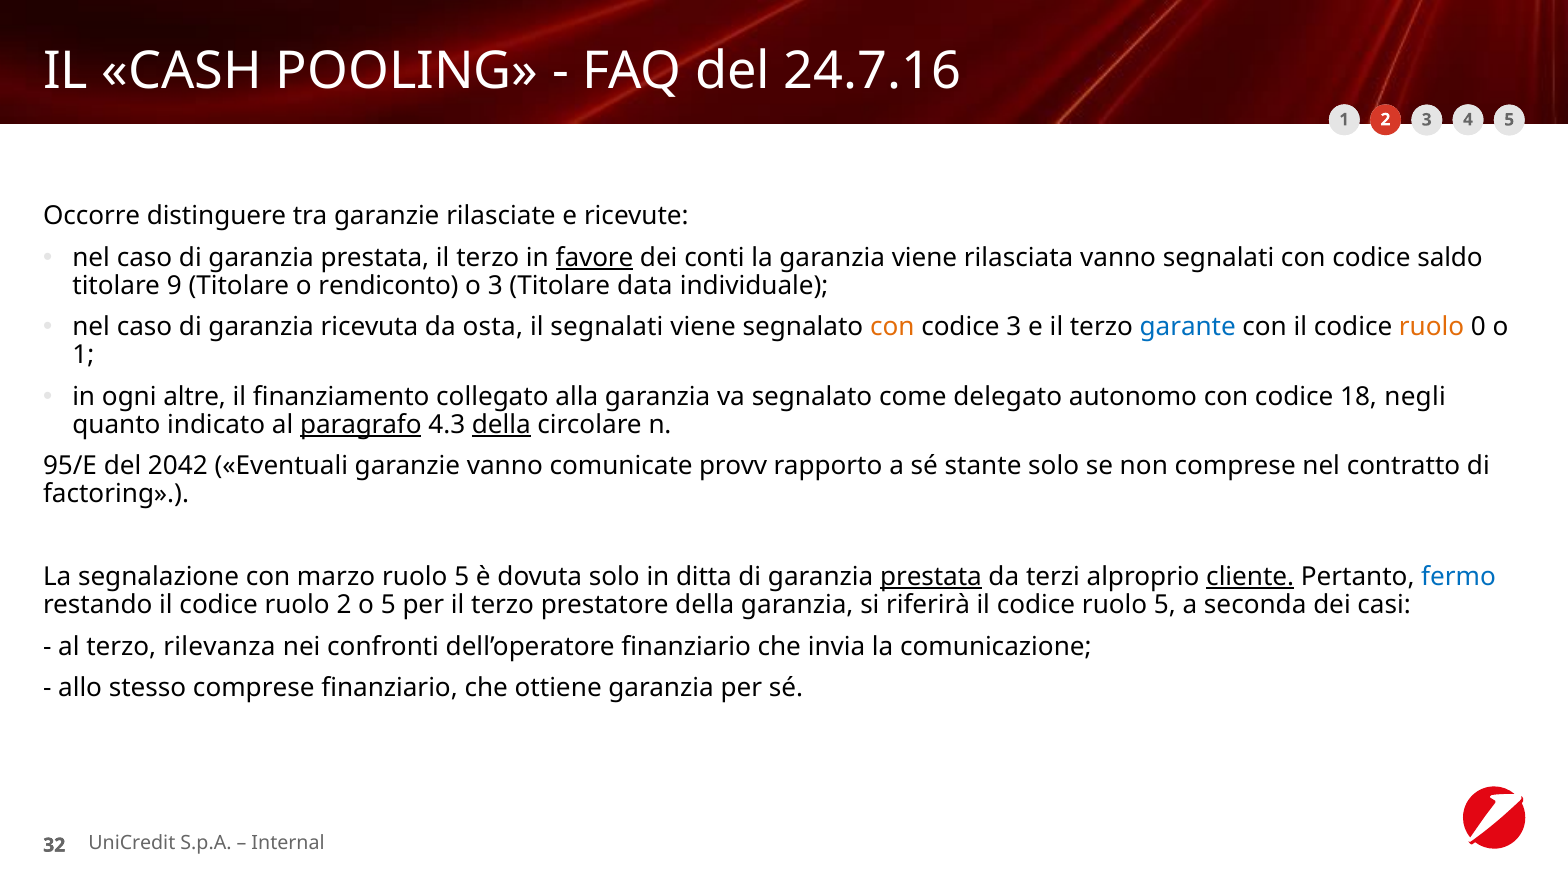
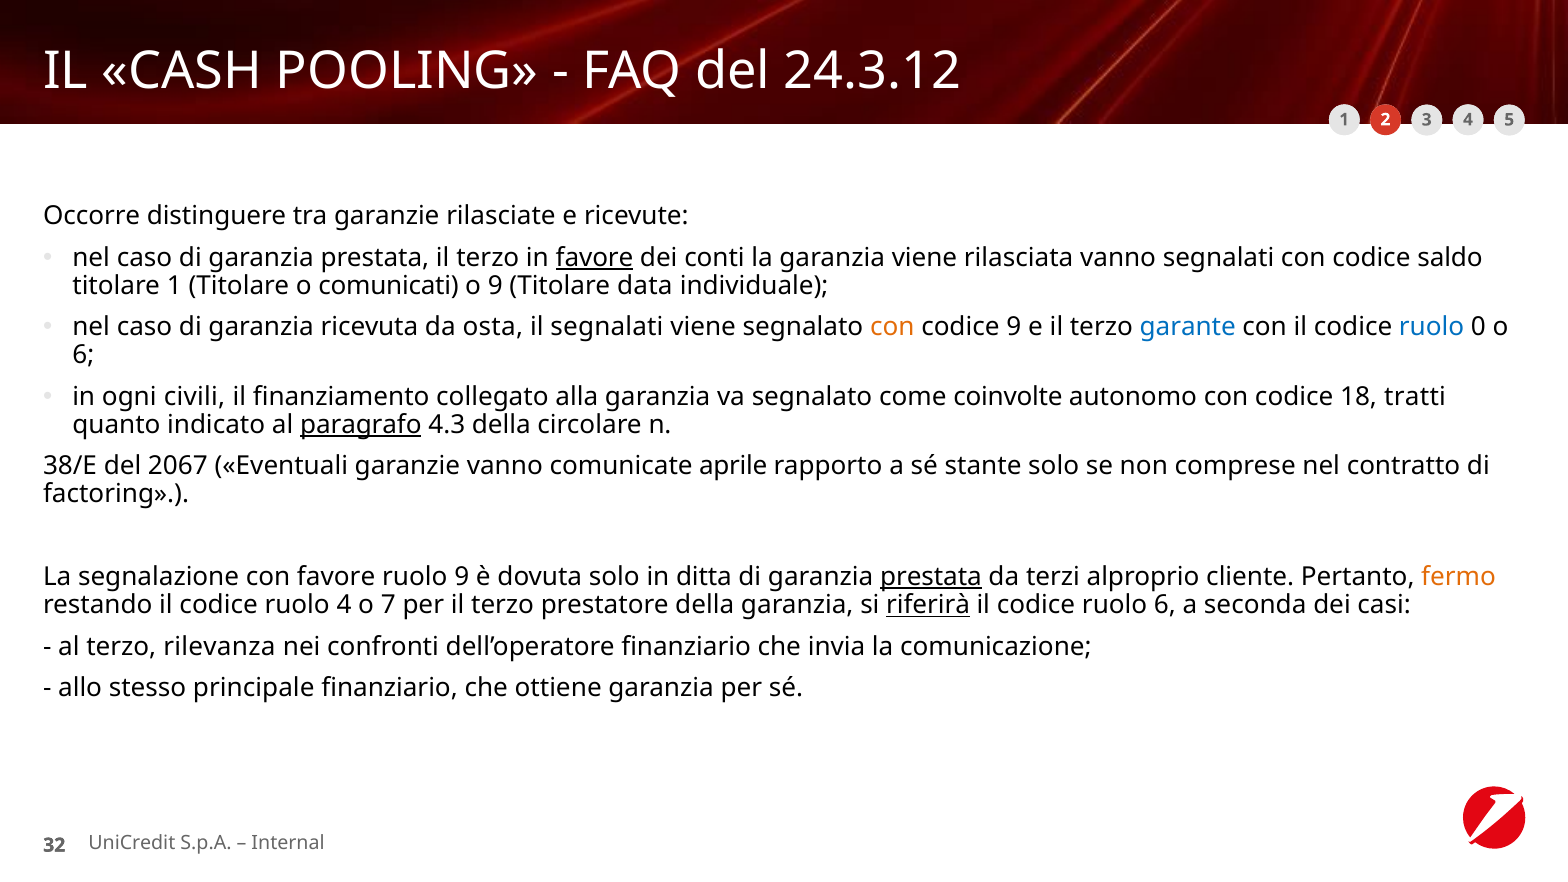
24.7.16: 24.7.16 -> 24.3.12 (873, 72)
titolare 9: 9 -> 1 (174, 286)
rendiconto: rendiconto -> comunicati (389, 286)
o 3: 3 -> 9 (495, 286)
codice 3: 3 -> 9 (1014, 327)
ruolo colour: orange -> blue (1432, 327)
1: 1 -> 6 (83, 355)
altre: altre -> civili (194, 397)
delegato: delegato -> coinvolte (1008, 397)
negli: negli -> tratti (1415, 397)
della underline: present -> none (501, 425)
95/E: 95/E -> 38/E (70, 466)
2042: 2042 -> 2067 (178, 466)
provv: provv -> aprile (733, 466)
con marzo: marzo -> favore (336, 577)
5: 5 -> 9 (462, 577)
cliente underline: present -> none (1250, 577)
fermo colour: blue -> orange (1459, 577)
ruolo 2: 2 -> 4 (344, 605)
o 5: 5 -> 7 (388, 605)
riferirà underline: none -> present (928, 605)
codice ruolo 5: 5 -> 6 (1165, 605)
stesso comprese: comprese -> principale (254, 688)
